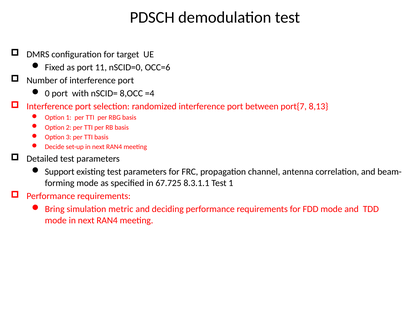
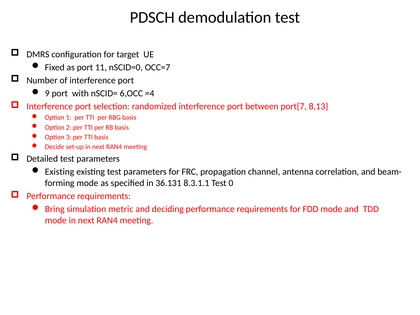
OCC=6: OCC=6 -> OCC=7 (158, 67)
0: 0 -> 9 (47, 93)
8,OCC: 8,OCC -> 6,OCC (131, 93)
Support: Support -> Existing (60, 172)
67.725: 67.725 -> 36.131 (168, 183)
Test 1: 1 -> 0 (231, 183)
